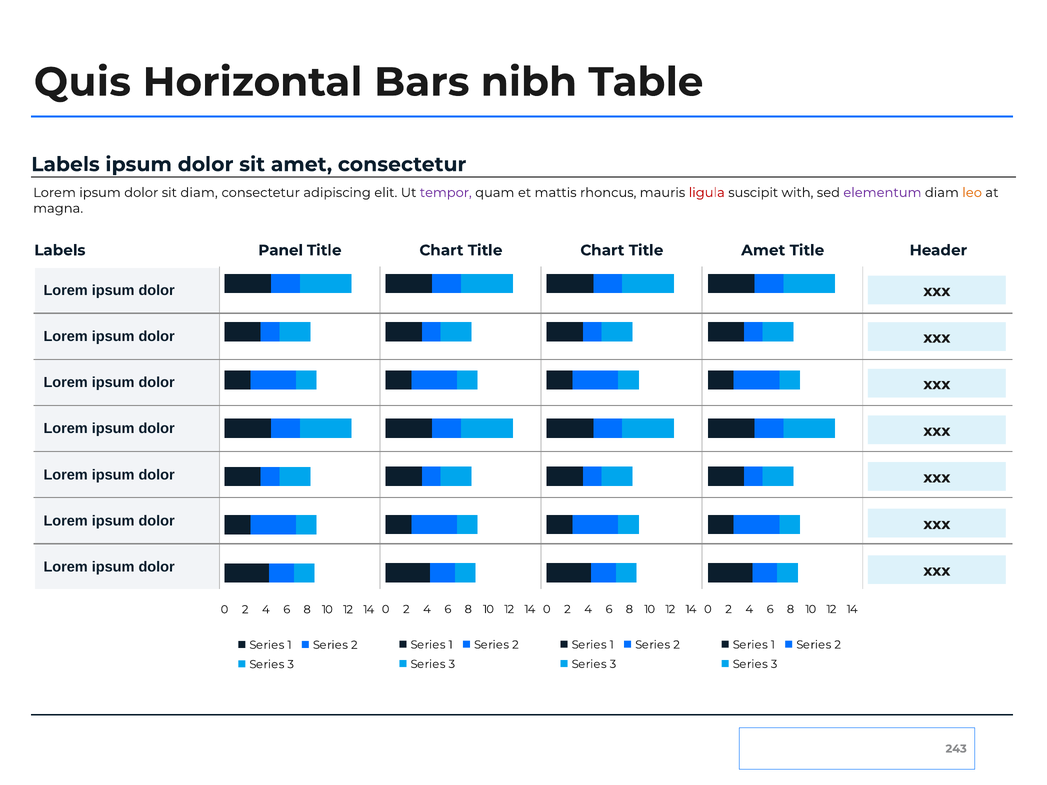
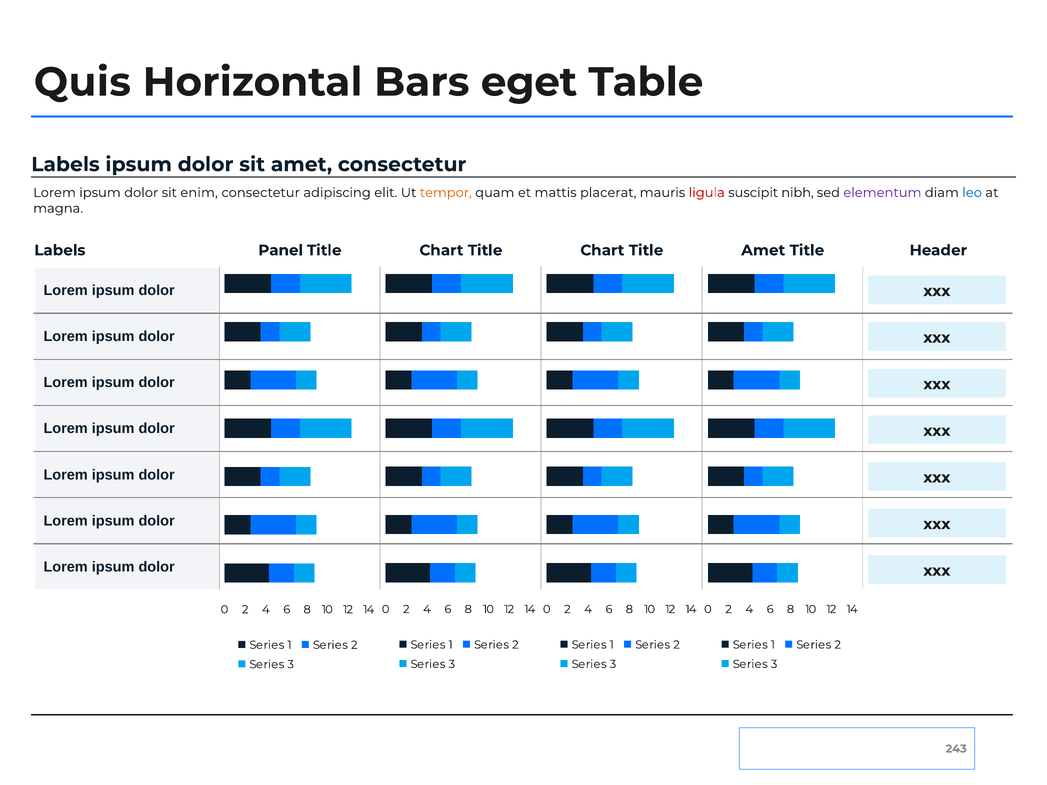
nibh: nibh -> eget (529, 82)
sit diam: diam -> enim (199, 193)
tempor colour: purple -> orange (446, 193)
rhoncus: rhoncus -> placerat (608, 193)
with: with -> nibh (797, 193)
leo colour: orange -> blue (972, 193)
